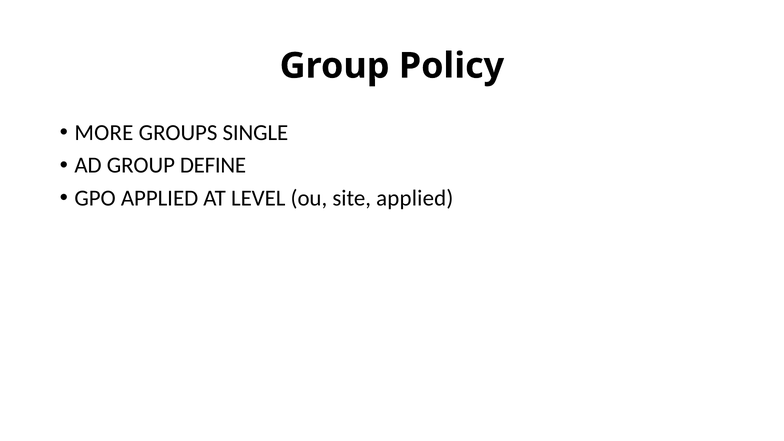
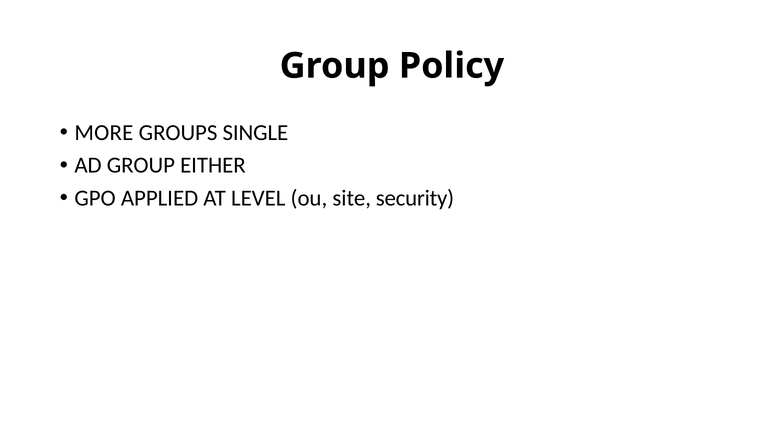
DEFINE: DEFINE -> EITHER (213, 165)
site applied: applied -> security (415, 198)
